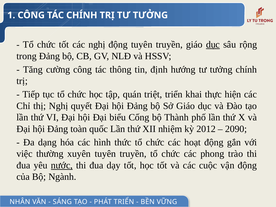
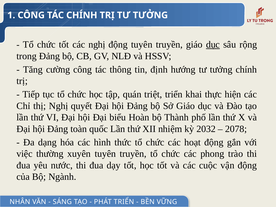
Cống: Cống -> Hoàn (139, 117)
2012: 2012 -> 2032 (206, 129)
2090: 2090 -> 2078 (236, 129)
nước underline: present -> none (62, 165)
